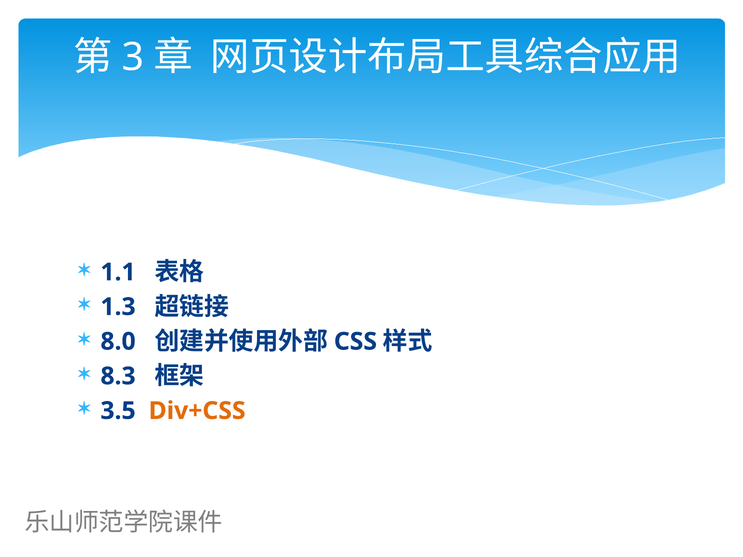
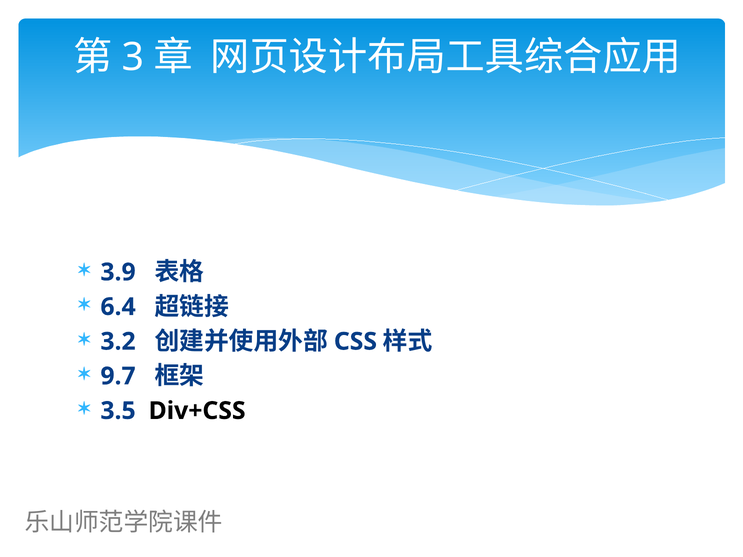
1.1: 1.1 -> 3.9 (118, 272)
1.3: 1.3 -> 6.4 (118, 307)
8.0: 8.0 -> 3.2 (118, 342)
8.3: 8.3 -> 9.7 (118, 376)
Div+CSS colour: orange -> black (197, 411)
